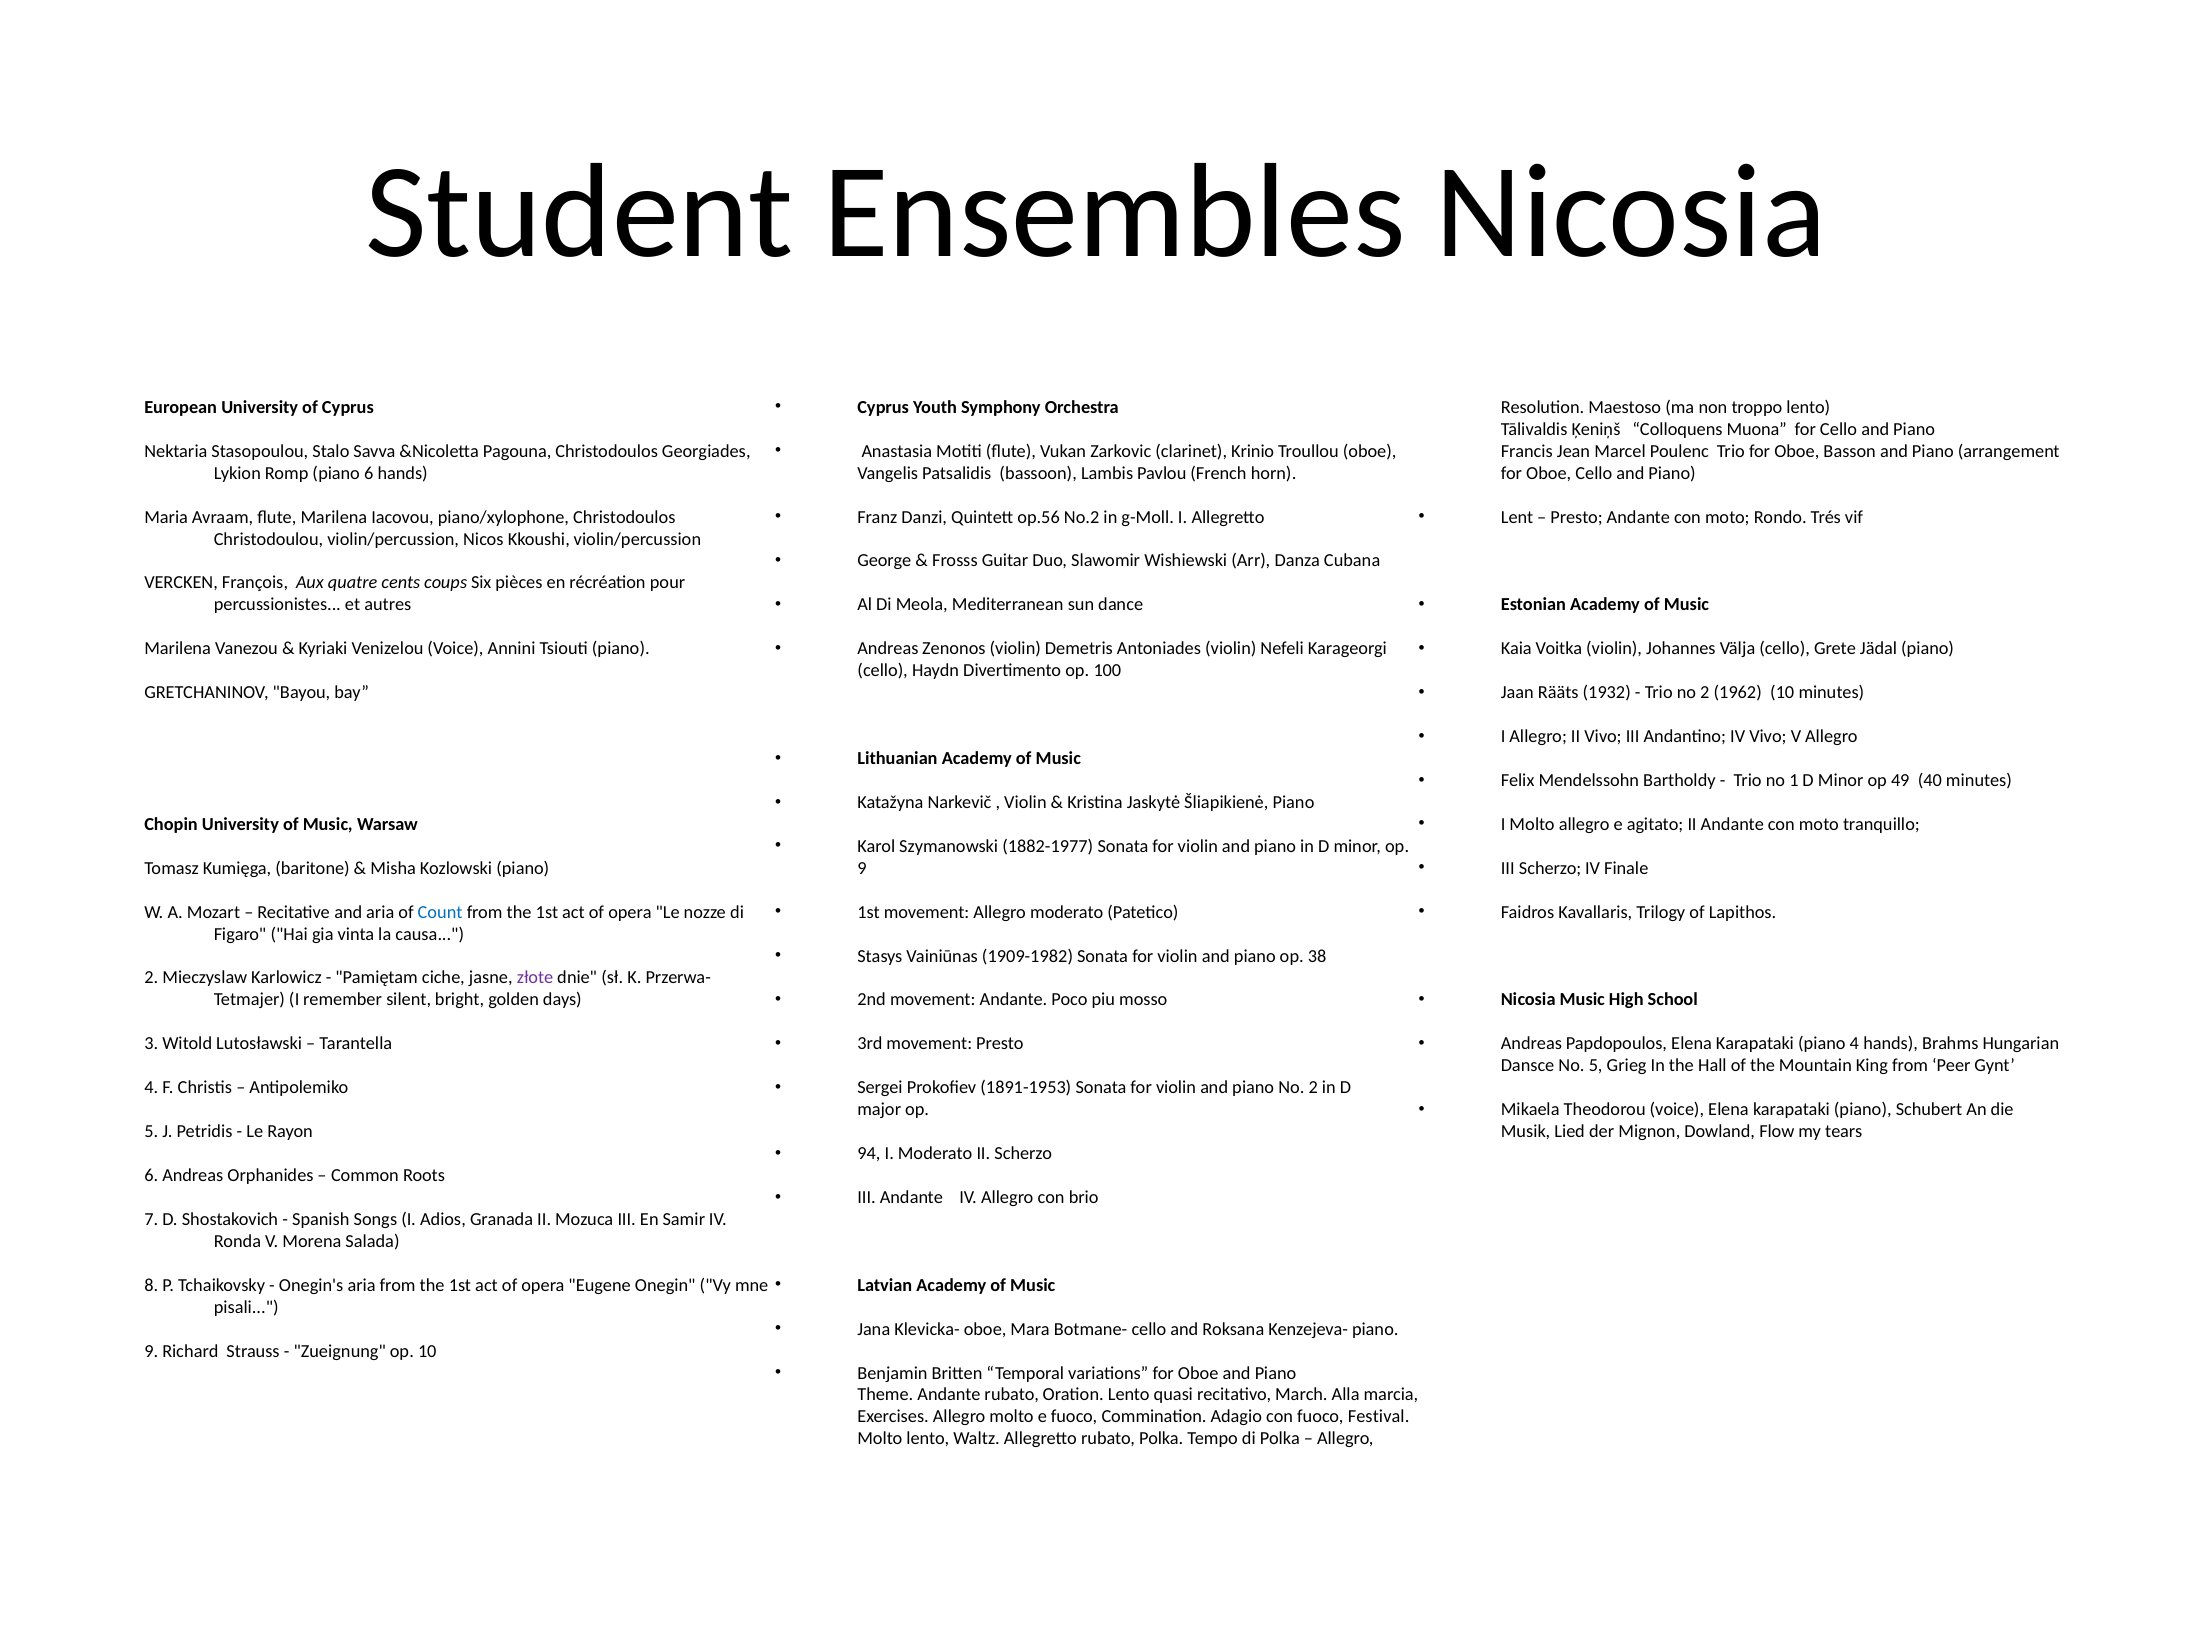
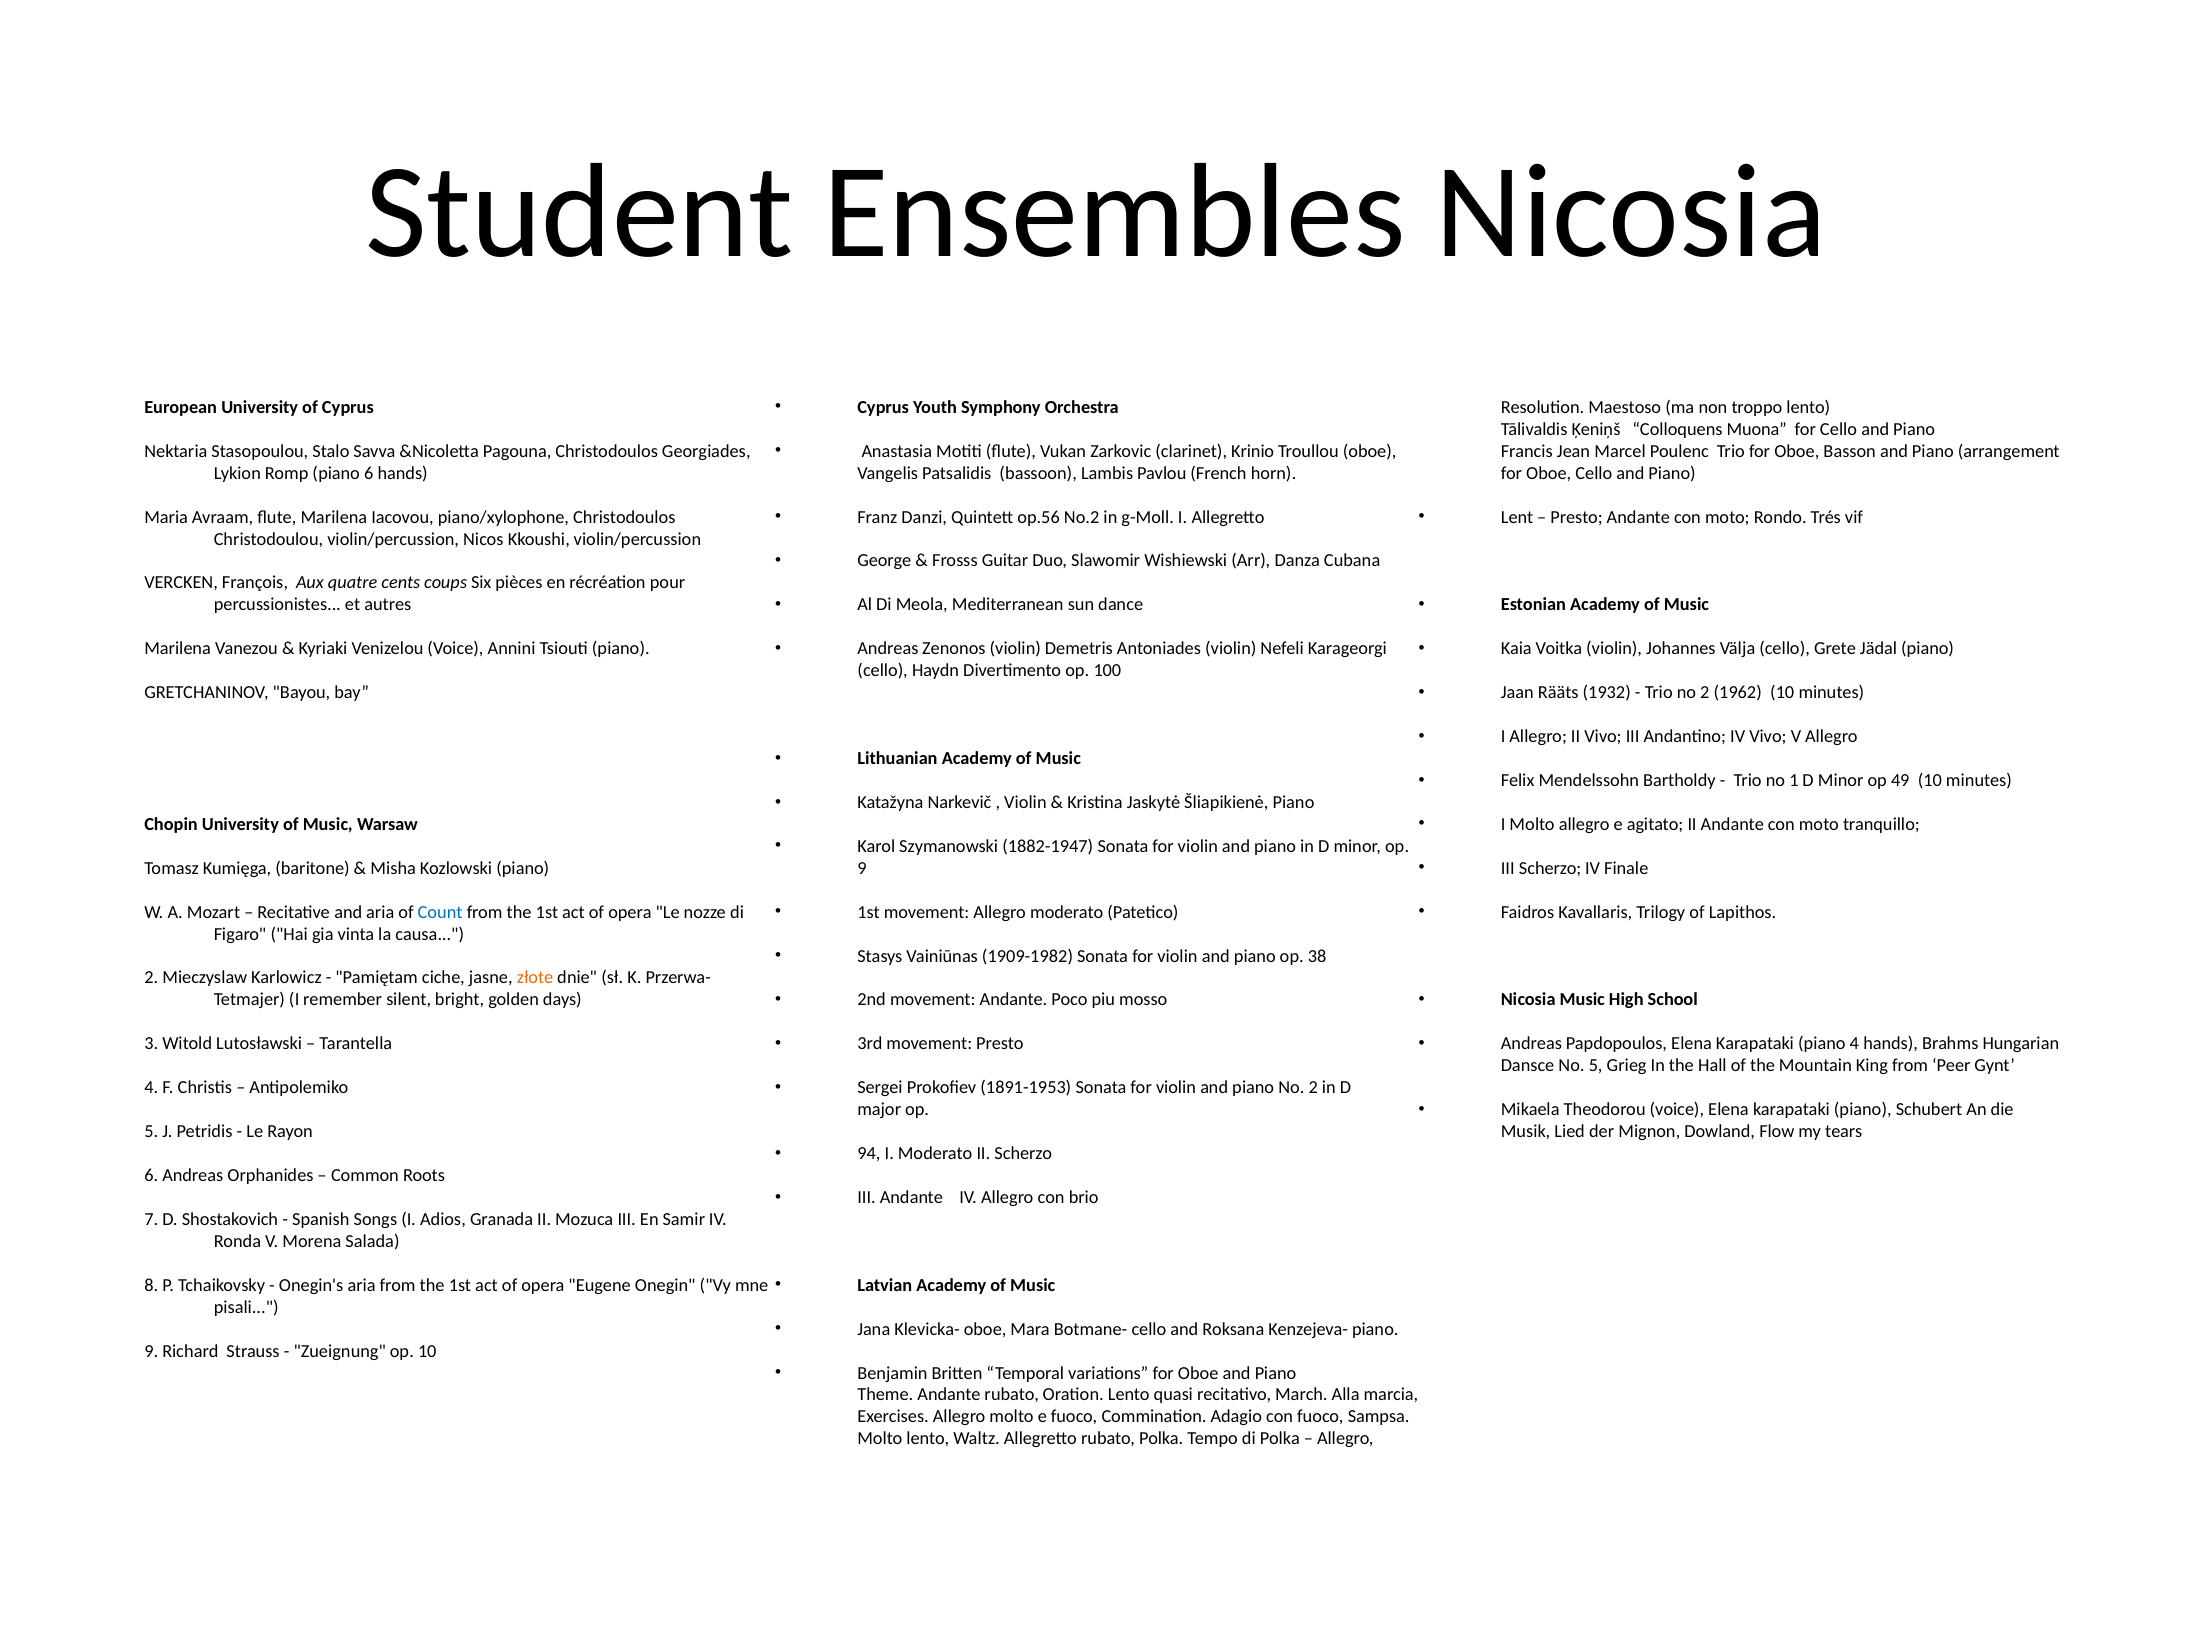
49 40: 40 -> 10 (1930, 780)
1882-1977: 1882-1977 -> 1882-1947 (1048, 846)
złote colour: purple -> orange (535, 978)
Festival: Festival -> Sampsa (1379, 1416)
